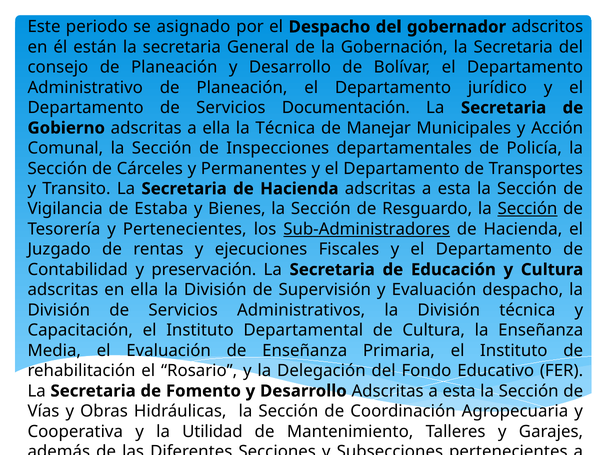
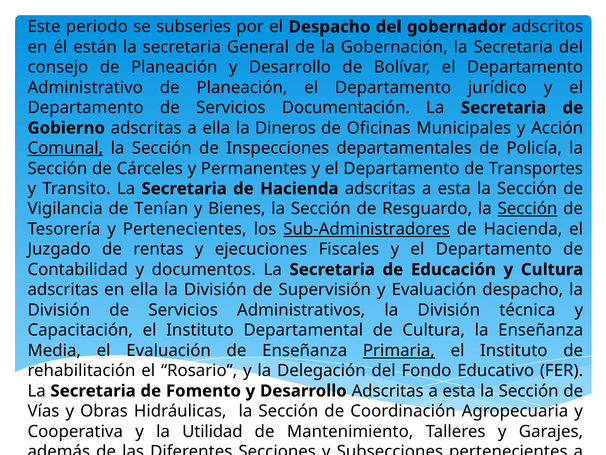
asignado: asignado -> subseries (194, 27)
la Técnica: Técnica -> Dineros (285, 128)
Manejar: Manejar -> Oficinas (379, 128)
Comunal underline: none -> present (65, 148)
Estaba: Estaba -> Tenían (161, 209)
preservación: preservación -> documentos (204, 269)
Primaria underline: none -> present (399, 350)
